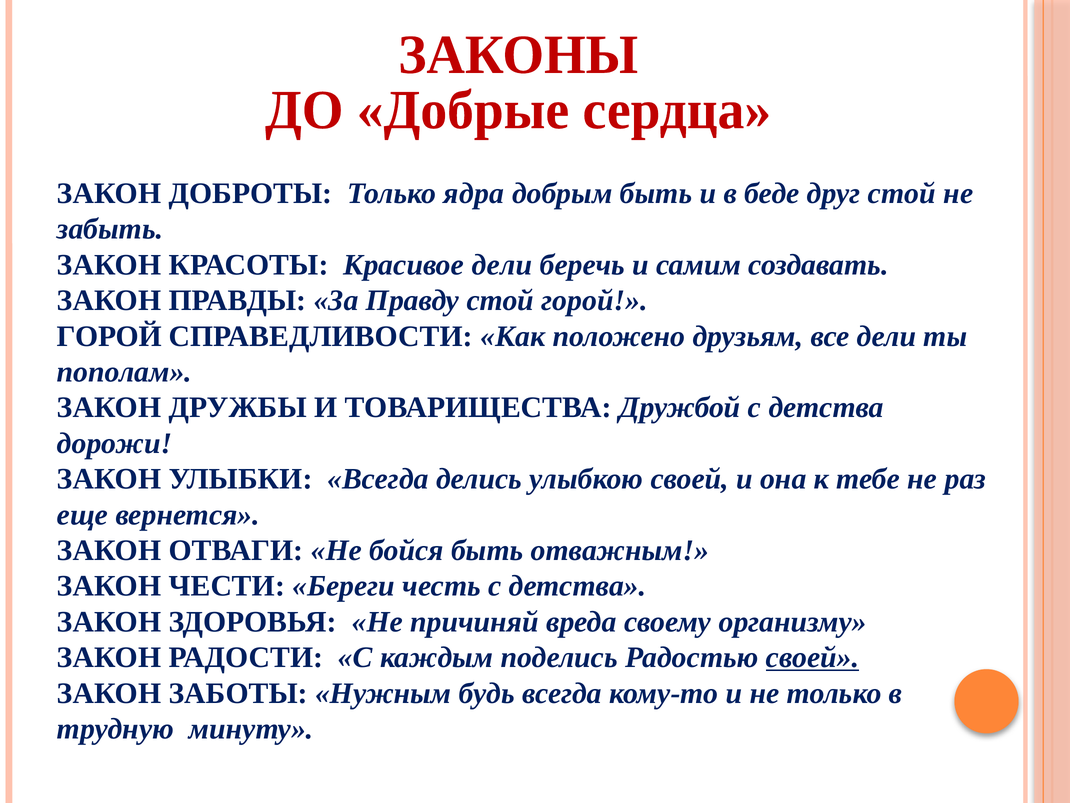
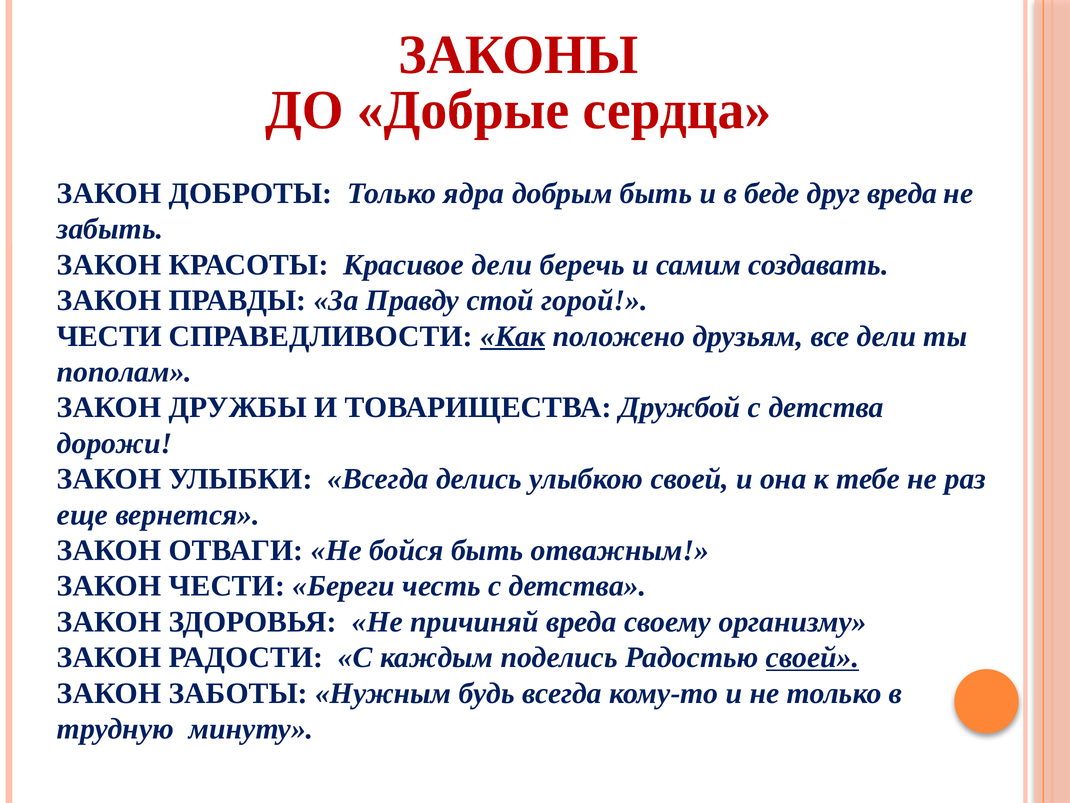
друг стой: стой -> вреда (902, 193)
ГОРОЙ: ГОРОЙ -> ЧЕСТИ (109, 336)
Как underline: none -> present (513, 336)
